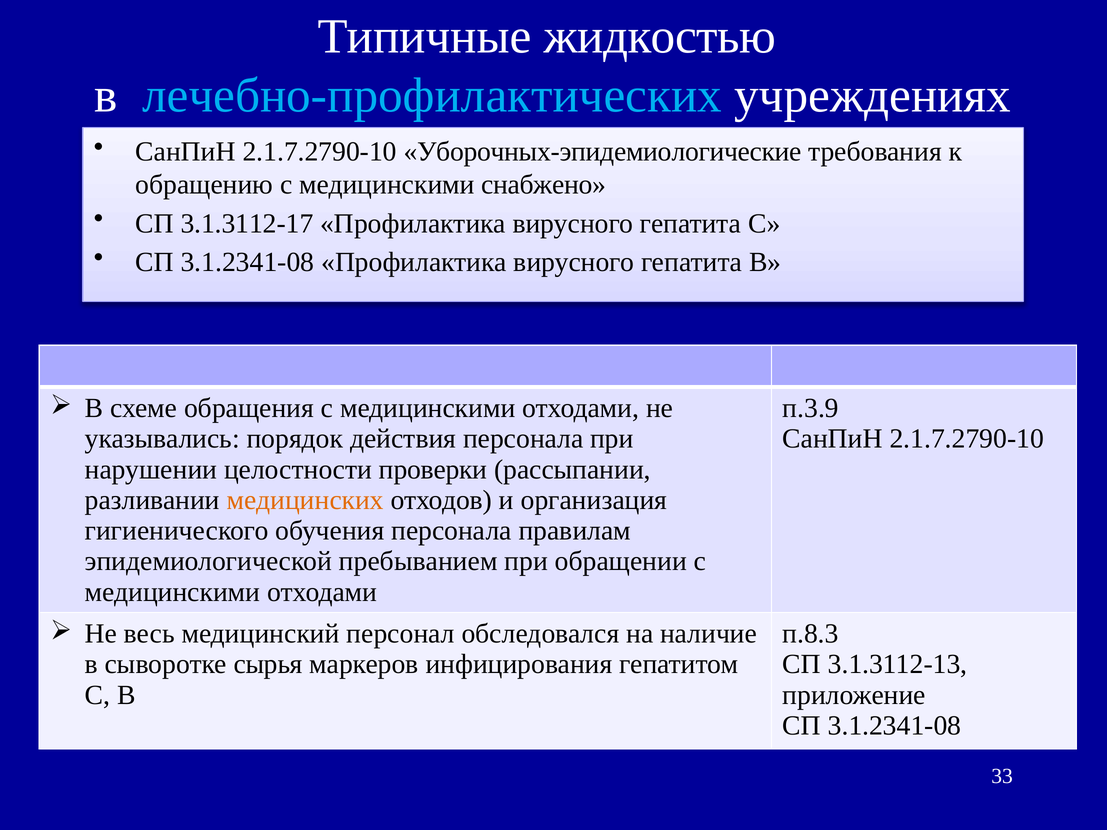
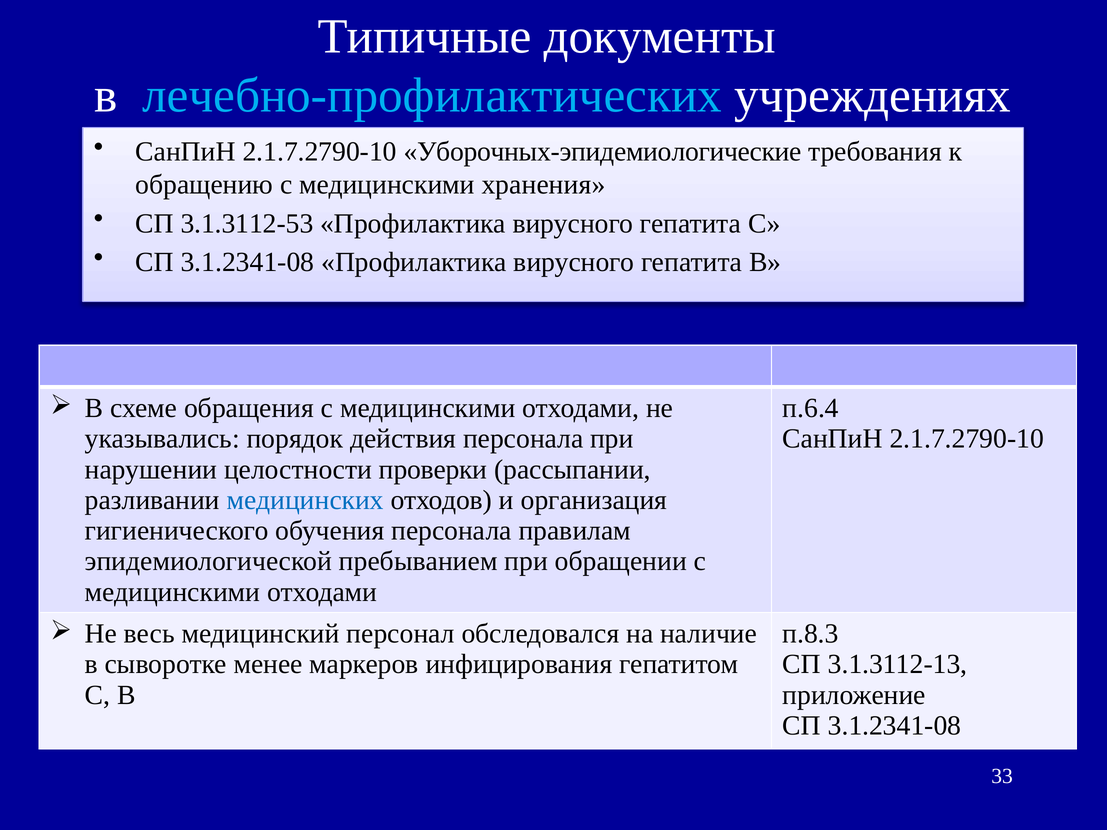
жидкостью: жидкостью -> документы (660, 37)
снабжено: снабжено -> хранения (543, 185)
3.1.3112-17: 3.1.3112-17 -> 3.1.3112-53 (247, 223)
п.3.9: п.3.9 -> п.6.4 (811, 408)
медицинских colour: orange -> blue (305, 500)
сырья: сырья -> менее (268, 664)
